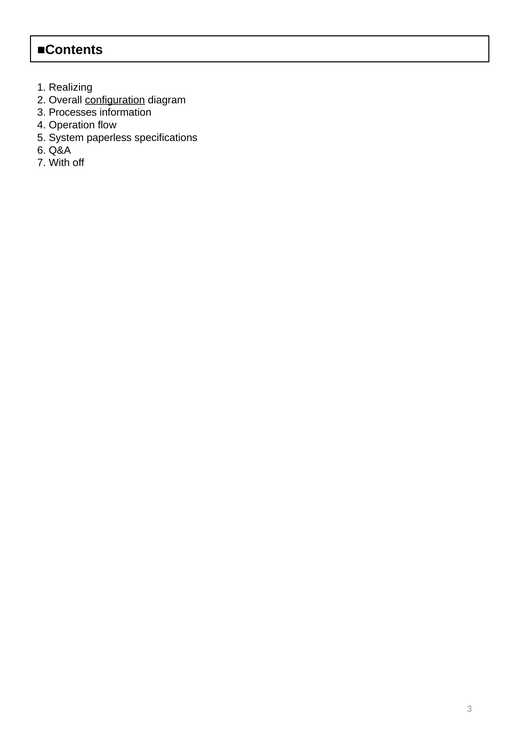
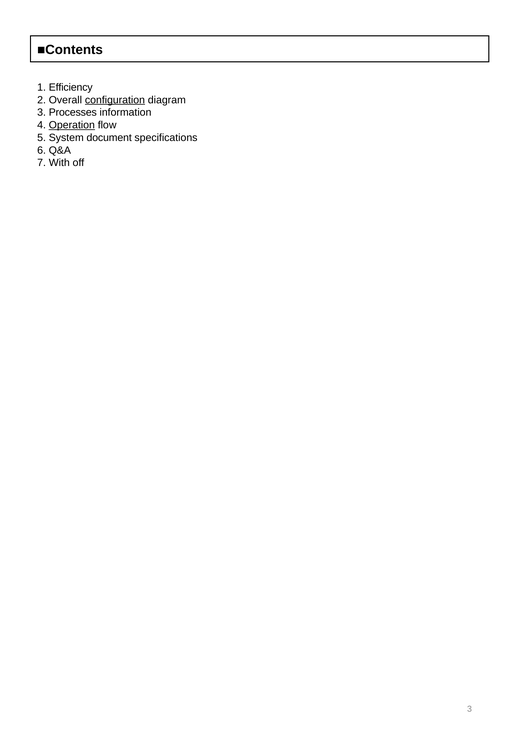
Realizing: Realizing -> Efficiency (71, 87)
Operation underline: none -> present (72, 125)
paperless: paperless -> document (109, 138)
